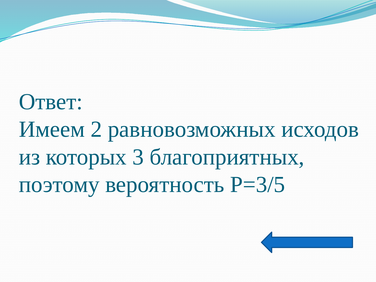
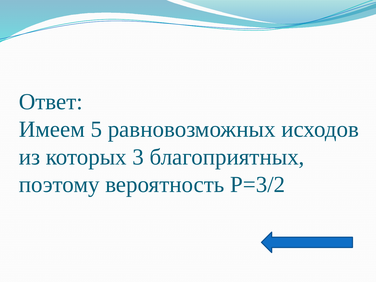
2: 2 -> 5 (96, 129)
Р=3/5: Р=3/5 -> Р=3/2 (258, 185)
